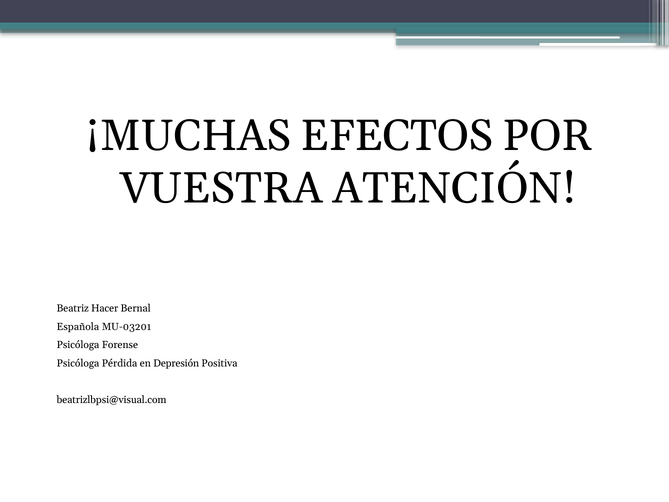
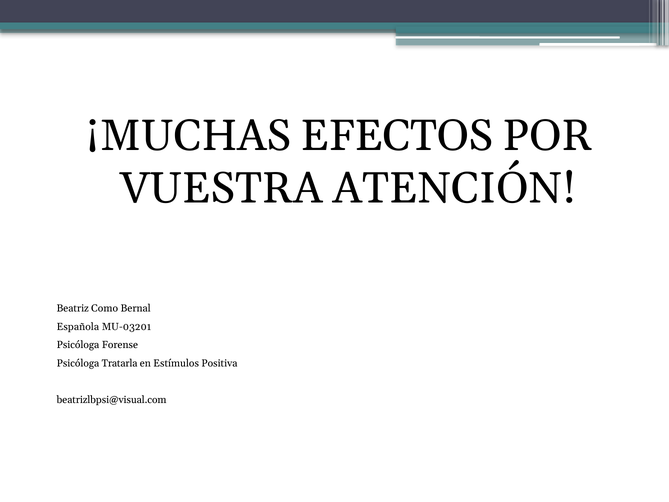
Hacer: Hacer -> Como (105, 308)
Pérdida: Pérdida -> Tratarla (120, 363)
Depresión: Depresión -> Estímulos (176, 363)
